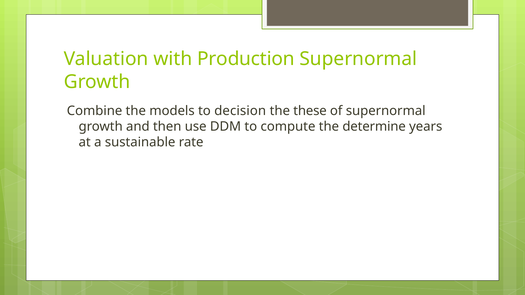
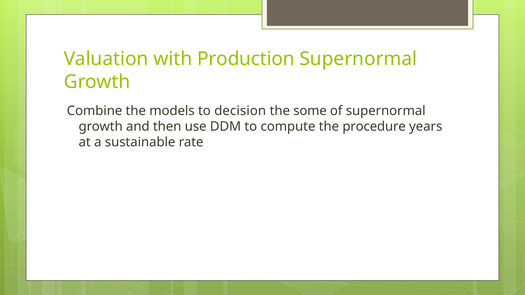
these: these -> some (310, 111)
determine: determine -> procedure (374, 127)
